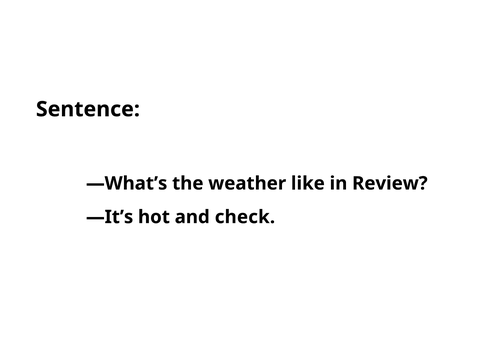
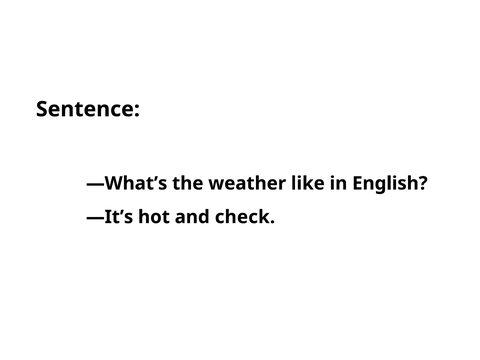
Review: Review -> English (390, 183)
